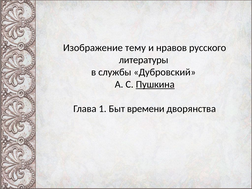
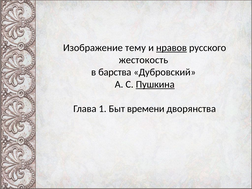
нравов underline: none -> present (171, 48)
литературы: литературы -> жестокость (143, 60)
службы: службы -> барства (115, 72)
